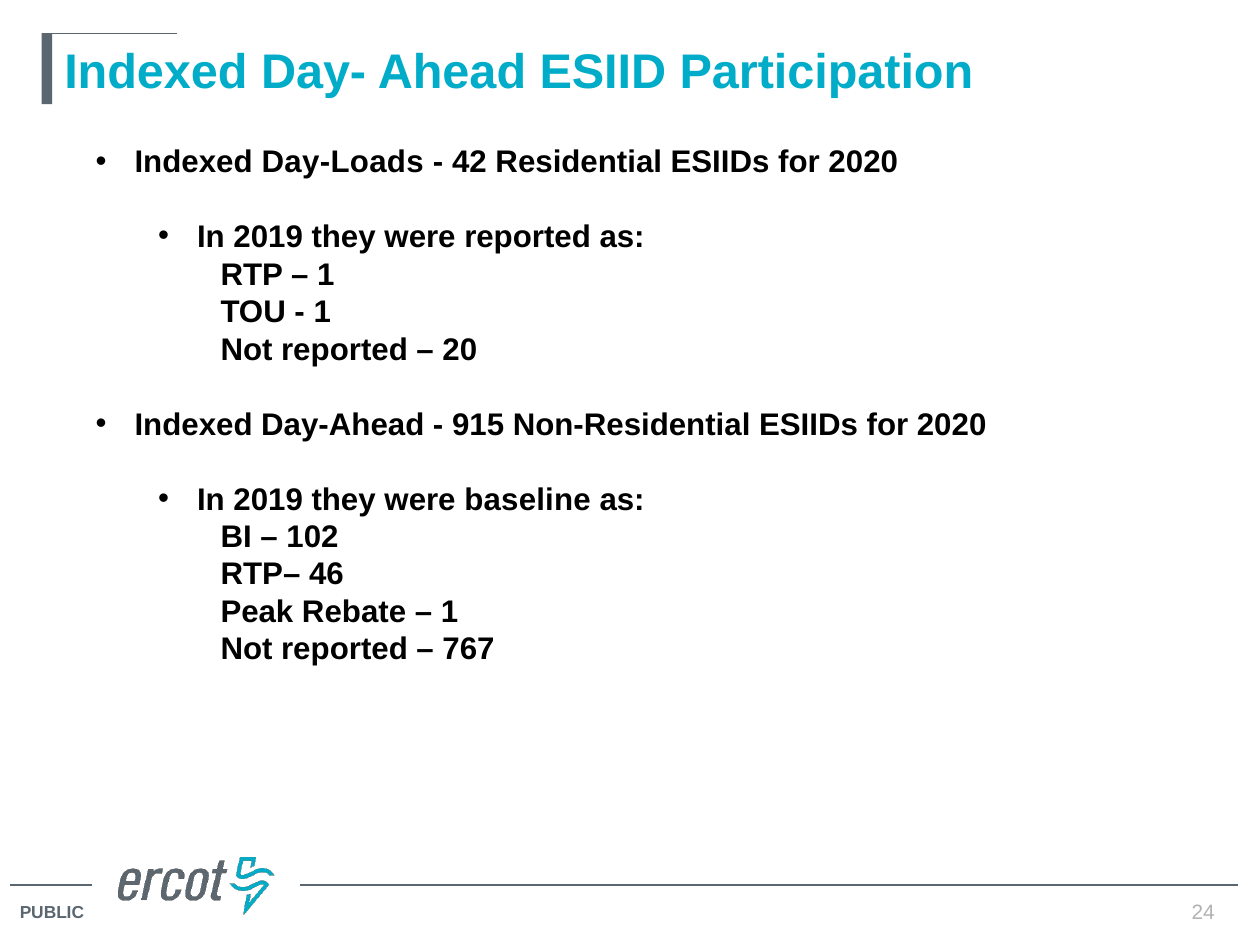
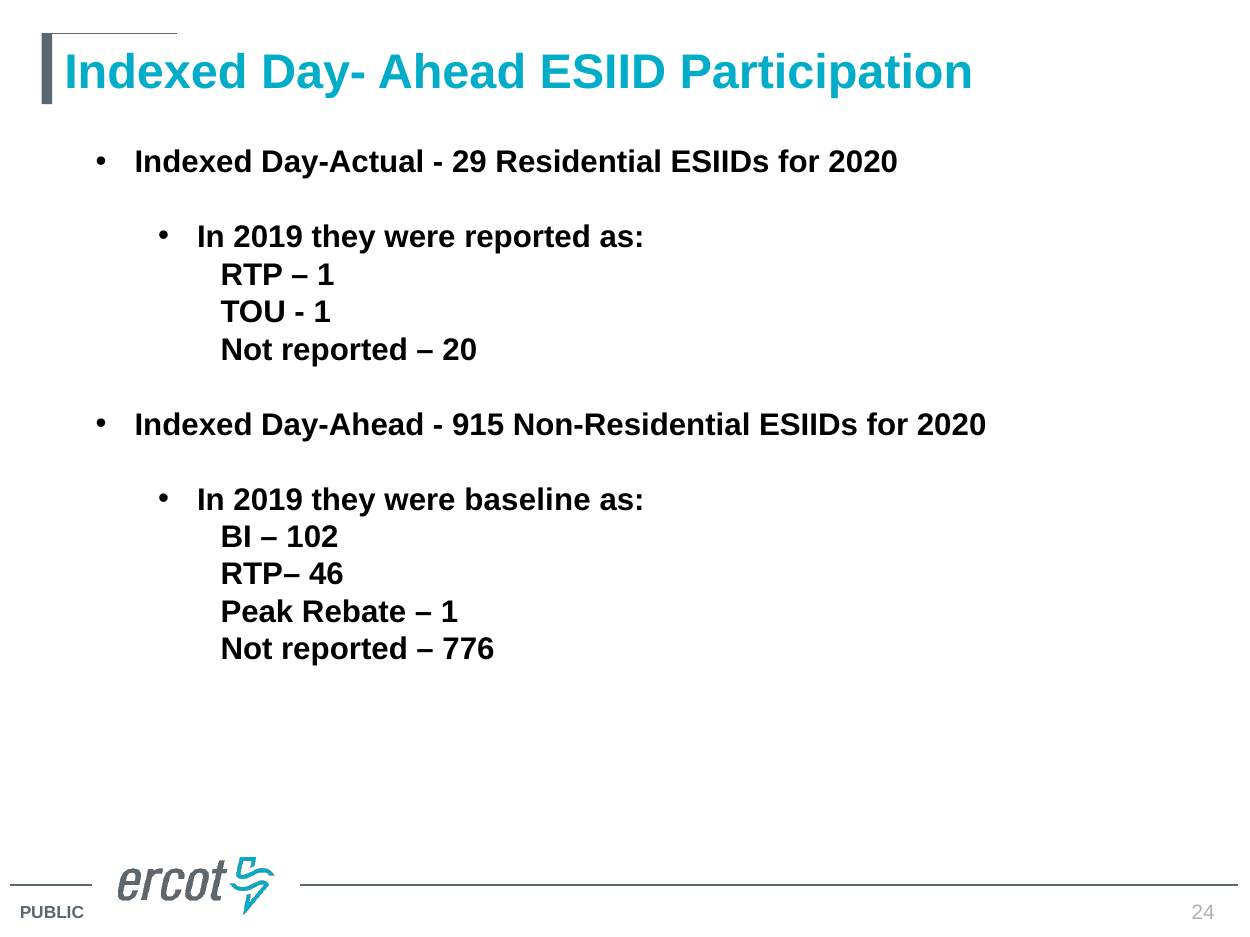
Day-Loads: Day-Loads -> Day-Actual (343, 162)
42: 42 -> 29 (469, 162)
767: 767 -> 776 (469, 650)
